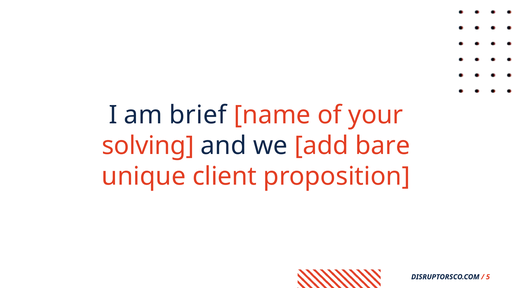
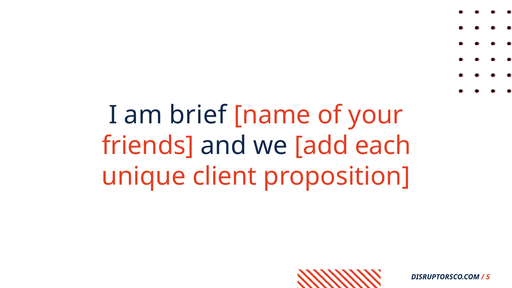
solving: solving -> friends (148, 146)
bare: bare -> each (383, 146)
